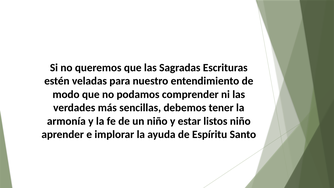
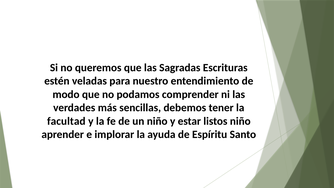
armonía: armonía -> facultad (66, 121)
